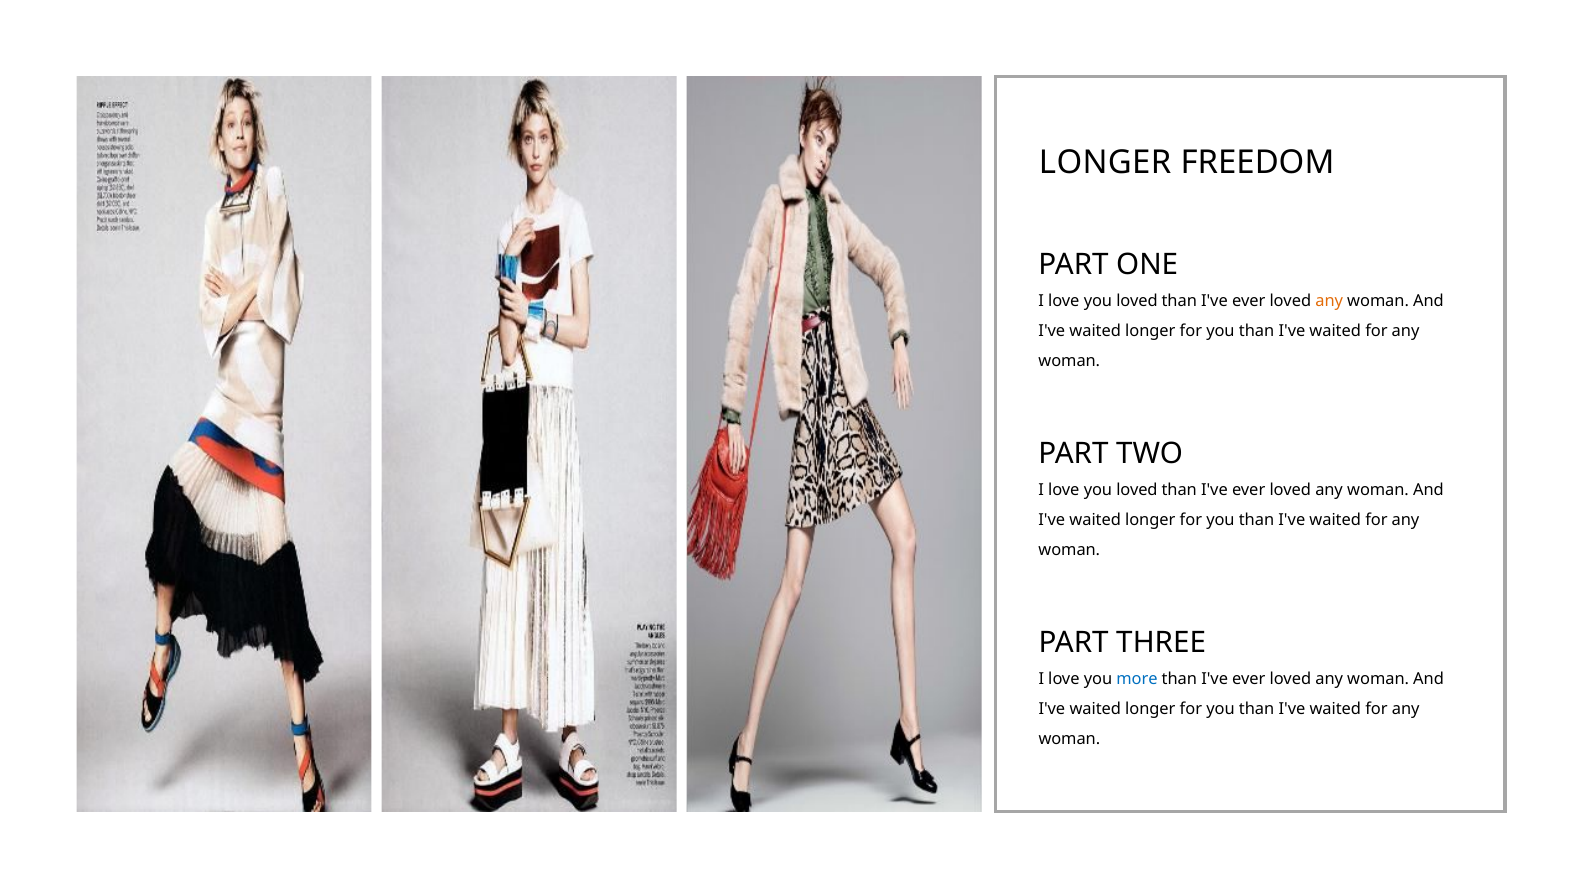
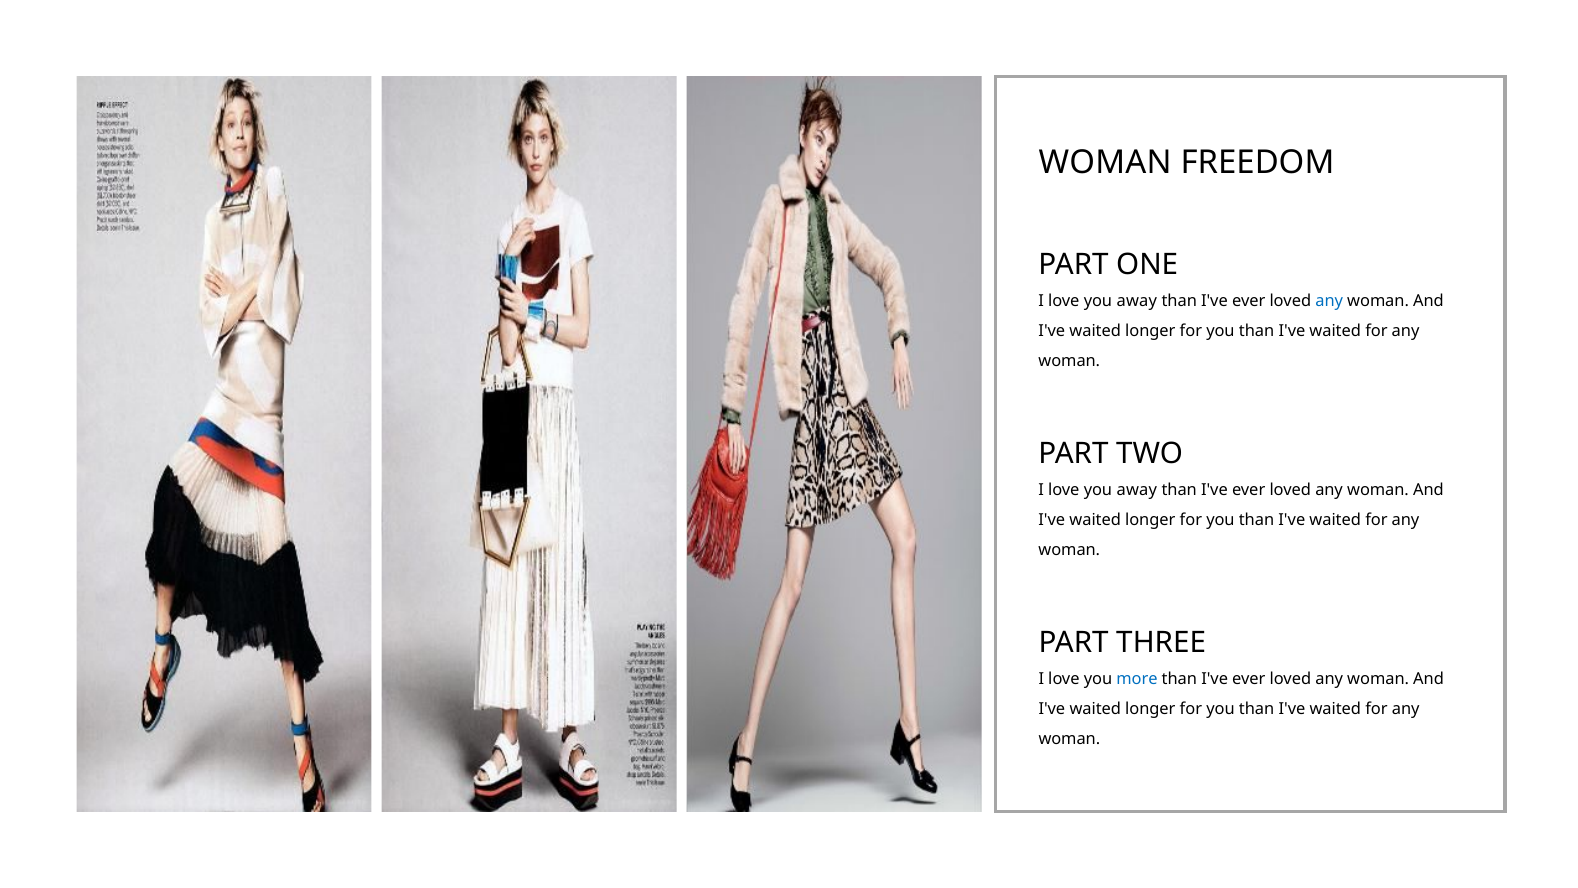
LONGER: LONGER -> WOMAN (1105, 163)
loved: loved -> away (1137, 301)
any colour: orange -> blue (1329, 301)
loved: loved -> away (1137, 490)
